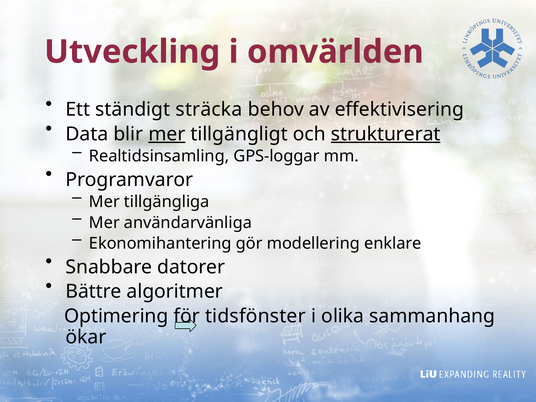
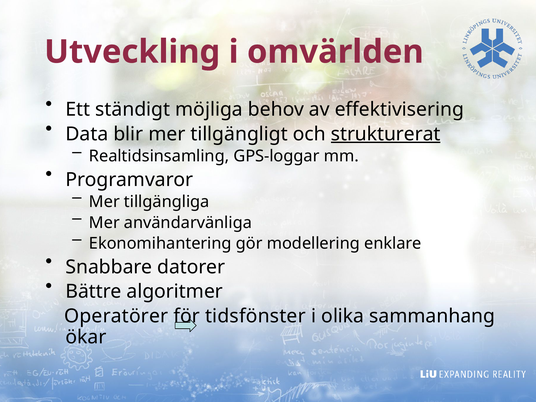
sträcka: sträcka -> möjliga (209, 109)
mer underline: present -> none (167, 134)
Optimering: Optimering -> Operatörer (116, 316)
